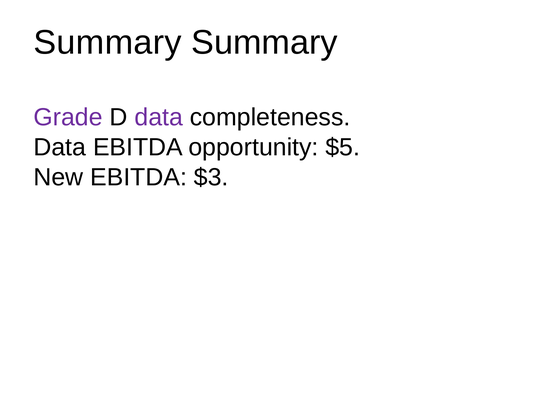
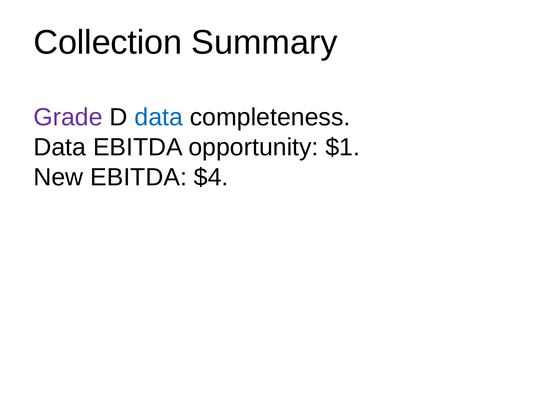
Summary: Summary -> Collection (108, 43)
data colour: purple -> blue (159, 117)
$5: $5 -> $1 (343, 147)
$3: $3 -> $4 (211, 177)
